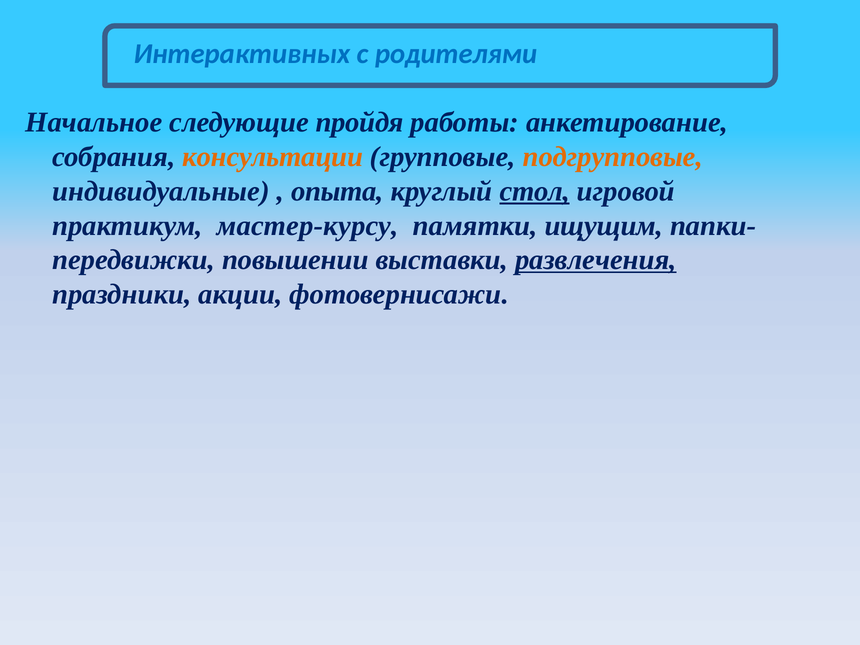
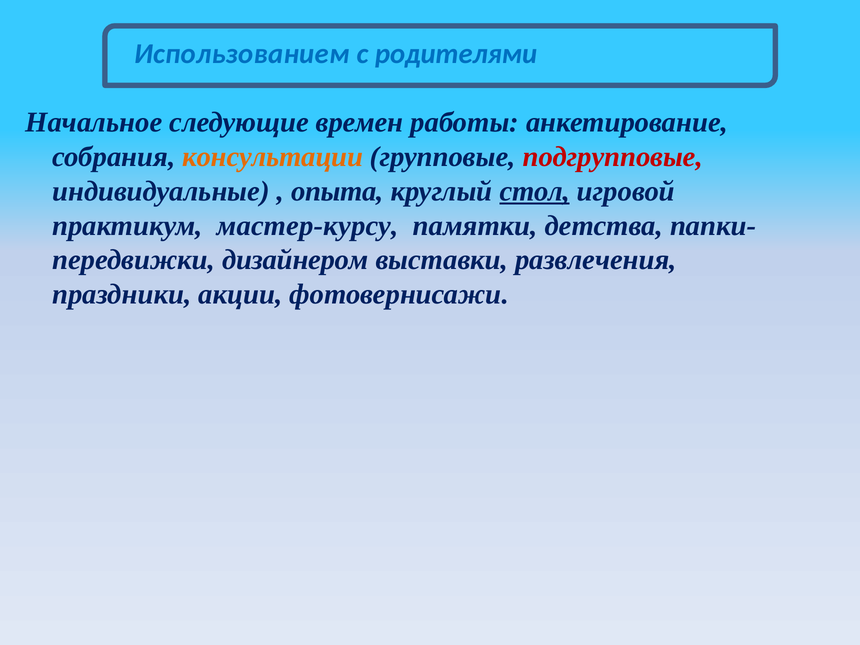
Интерактивных: Интерактивных -> Использованием (242, 54)
пройдя: пройдя -> времен (360, 122)
подгрупповые colour: orange -> red (613, 157)
ищущим: ищущим -> детства (604, 226)
повышении: повышении -> дизайнером (295, 260)
развлечения underline: present -> none (596, 260)
